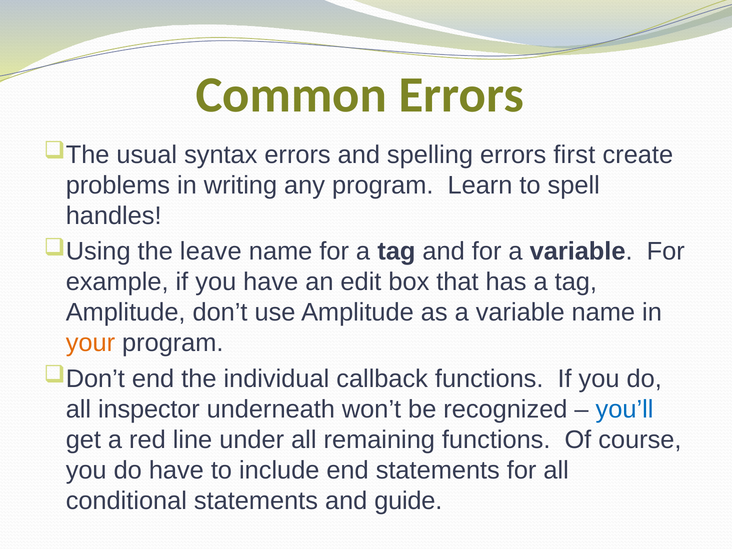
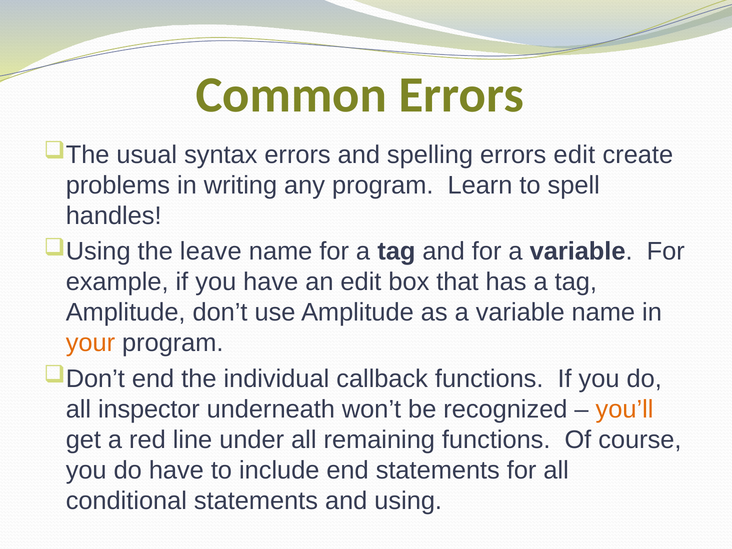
errors first: first -> edit (574, 155)
you’ll colour: blue -> orange (624, 409)
guide: guide -> using (408, 501)
